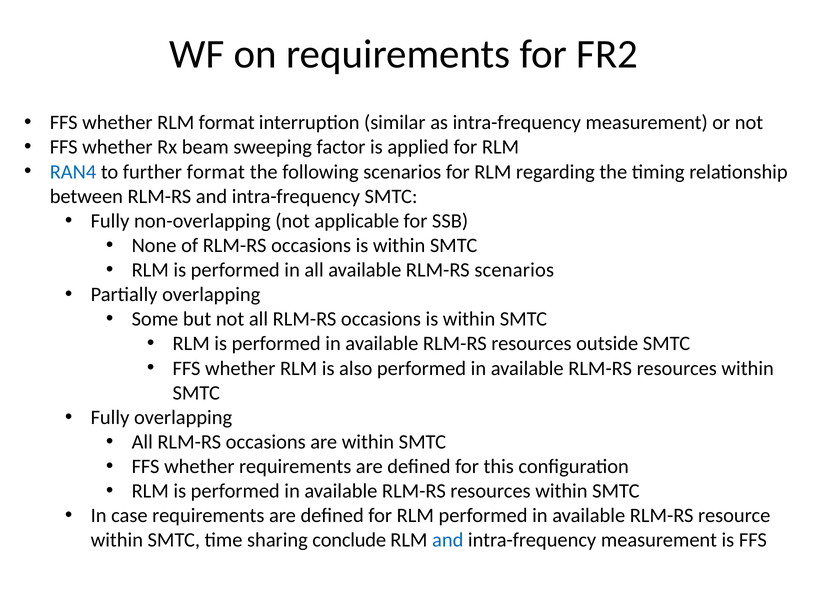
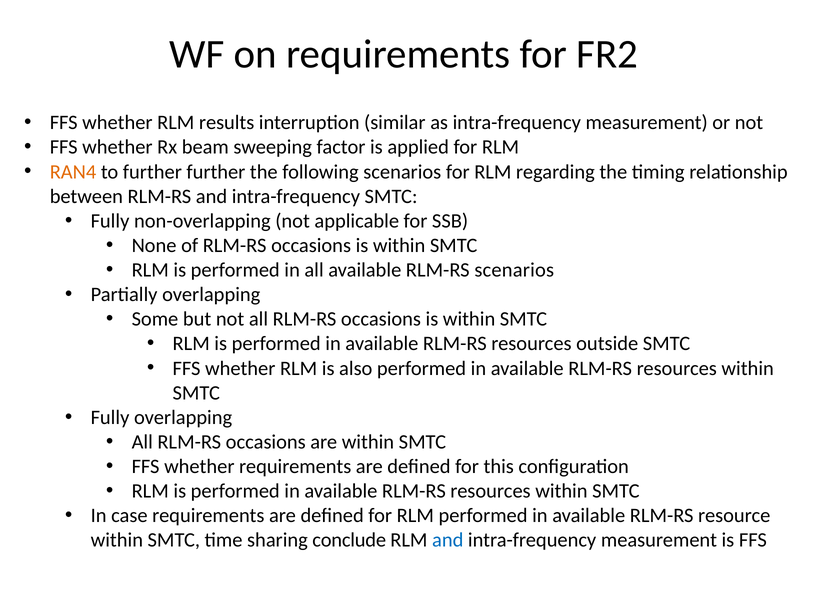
RLM format: format -> results (227, 123)
RAN4 colour: blue -> orange (73, 172)
further format: format -> further (216, 172)
